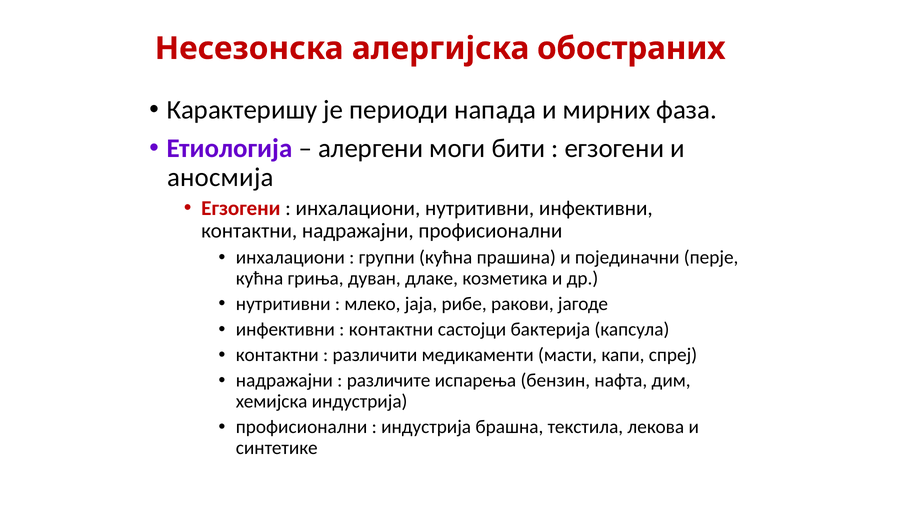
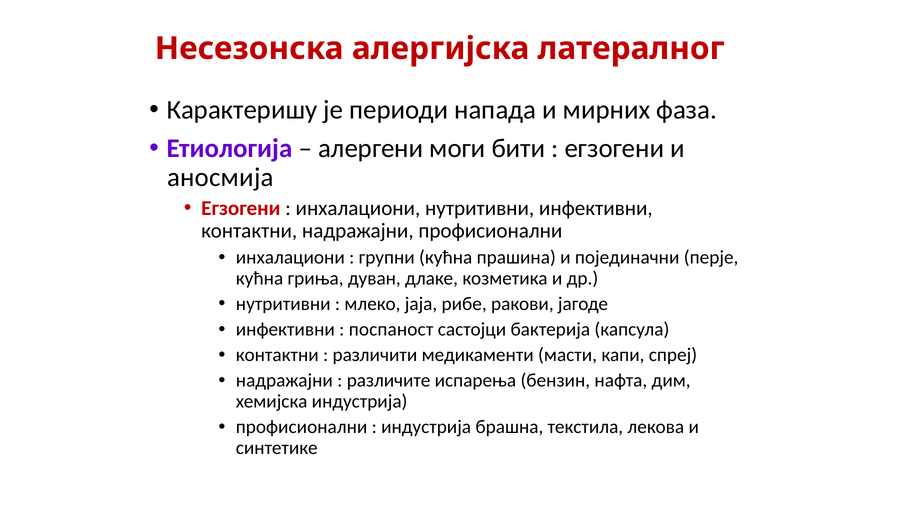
обостраних: обостраних -> латералног (631, 48)
контактни: контактни -> поспаност (391, 330)
